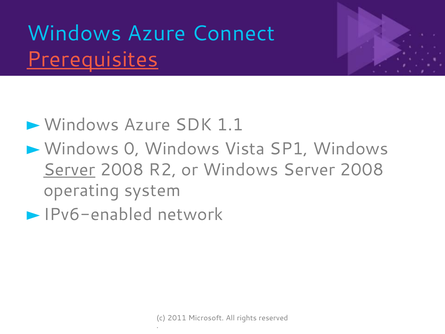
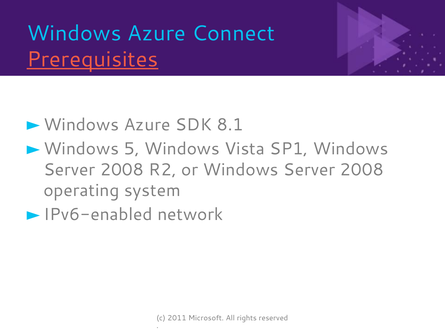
1.1: 1.1 -> 8.1 (230, 125)
0: 0 -> 5 (132, 149)
Server underline: present -> none (69, 170)
